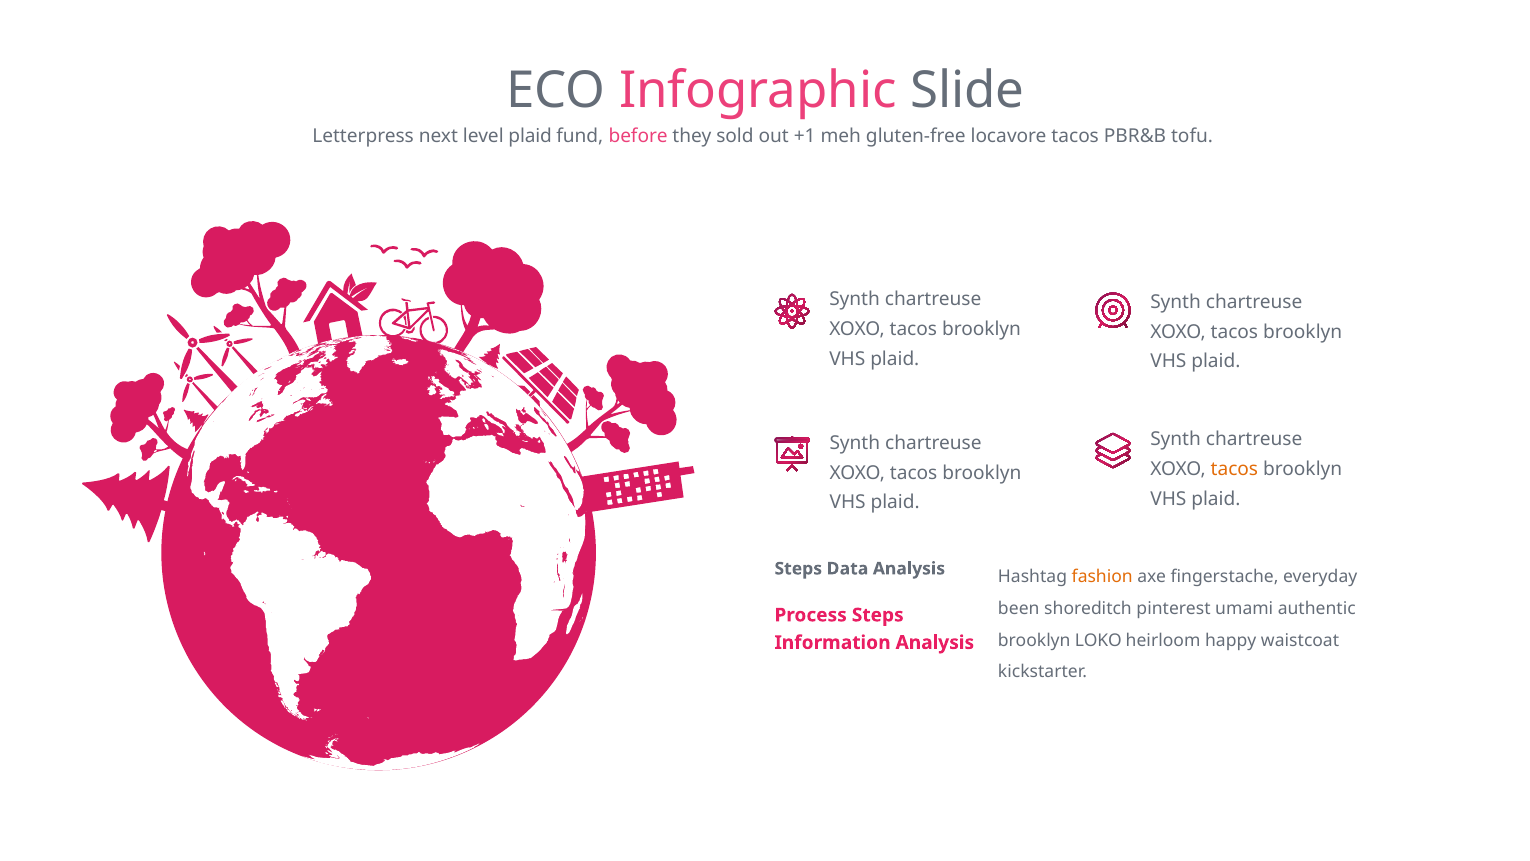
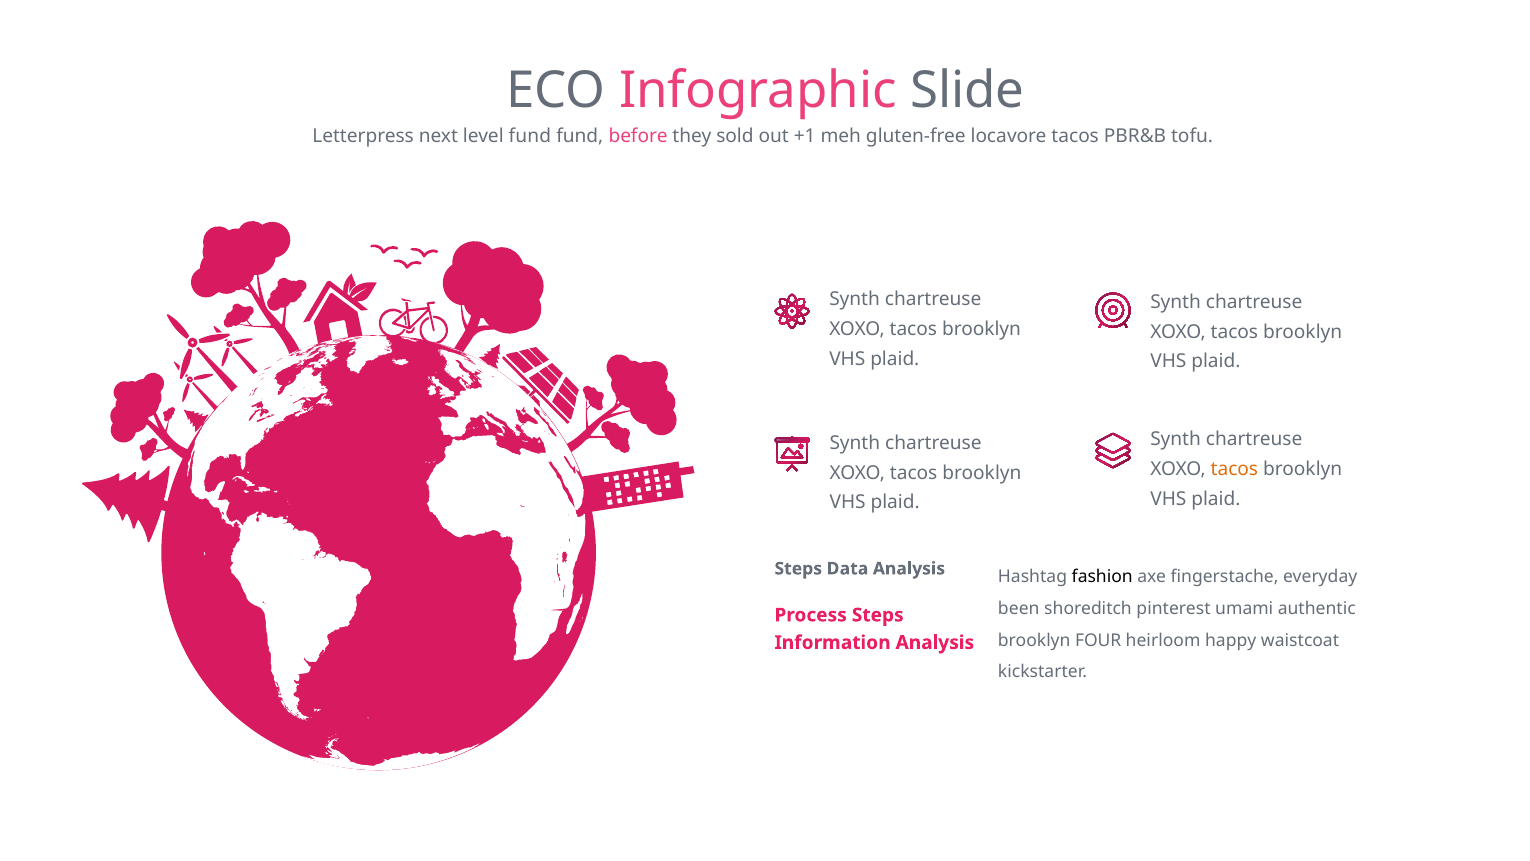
level plaid: plaid -> fund (530, 136)
fashion colour: orange -> black (1102, 577)
LOKO: LOKO -> FOUR (1098, 640)
